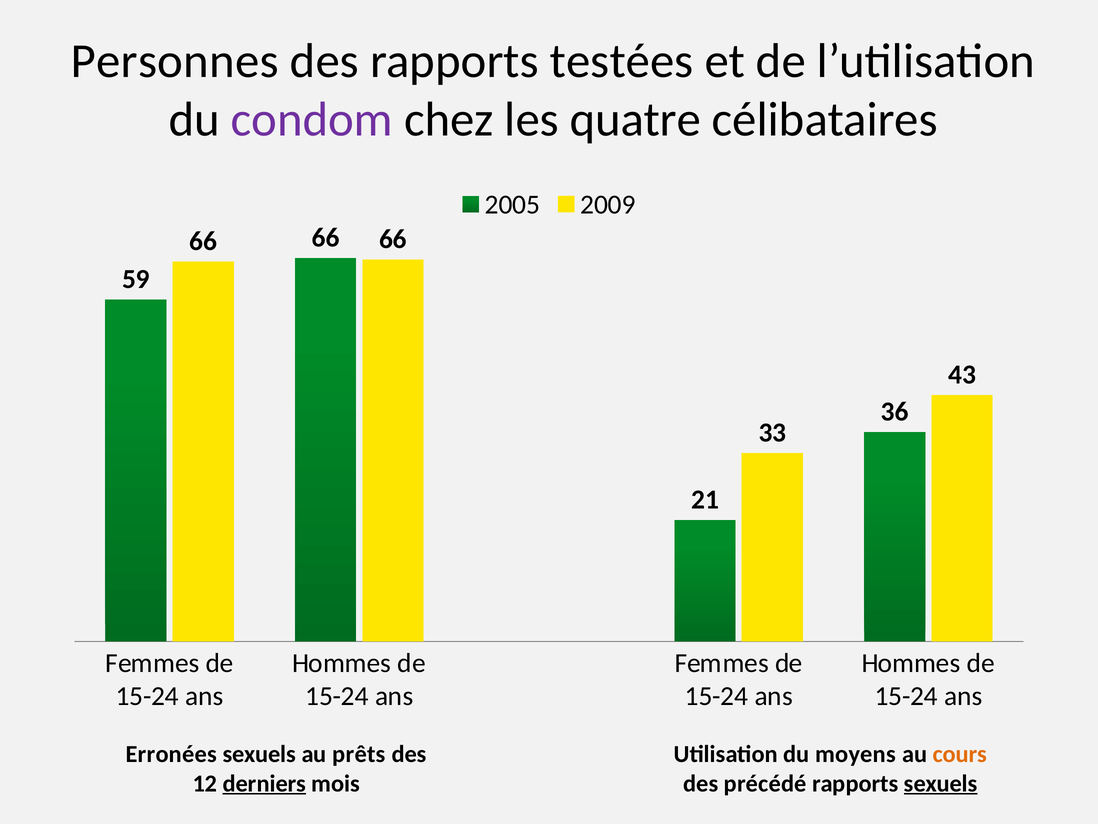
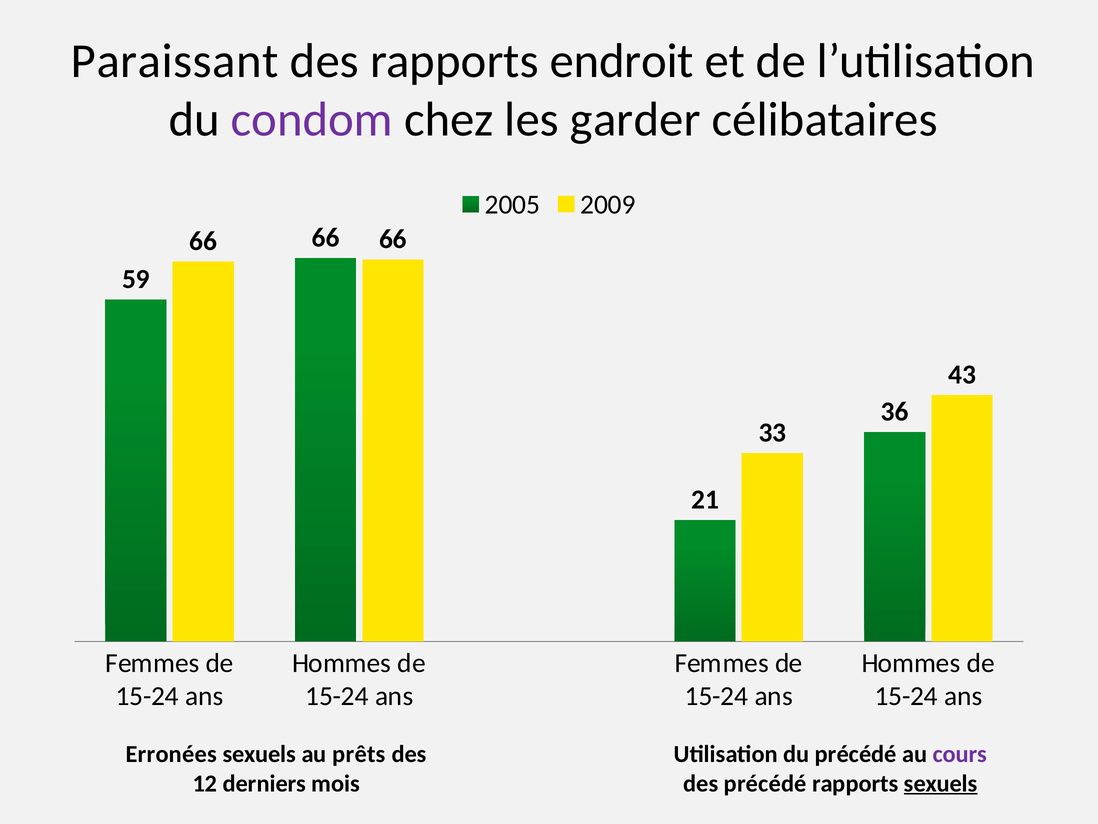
Personnes: Personnes -> Paraissant (175, 61)
testées: testées -> endroit (622, 61)
quatre: quatre -> garder (635, 120)
du moyens: moyens -> précédé (856, 754)
cours colour: orange -> purple (960, 754)
derniers underline: present -> none (264, 783)
